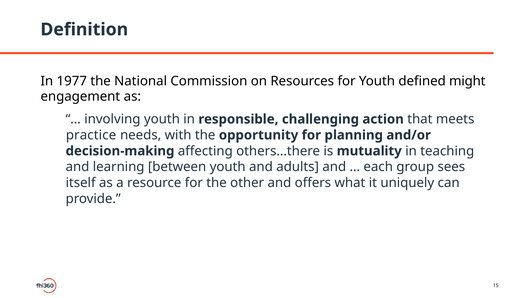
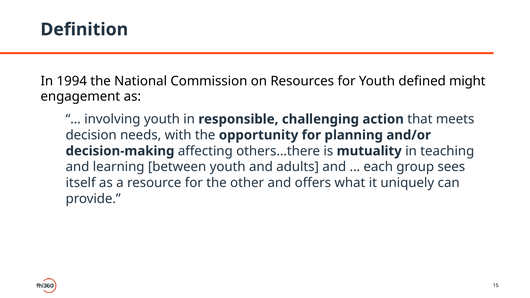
1977: 1977 -> 1994 (72, 81)
practice: practice -> decision (91, 135)
